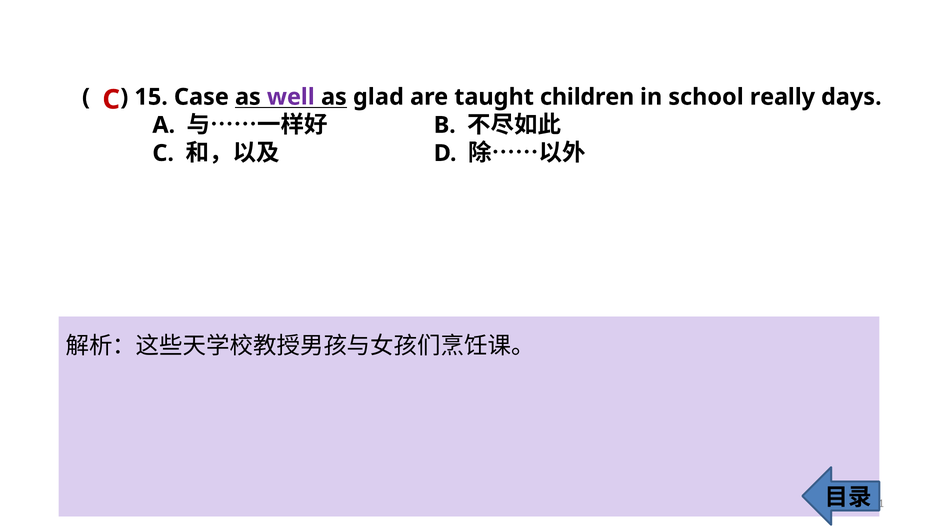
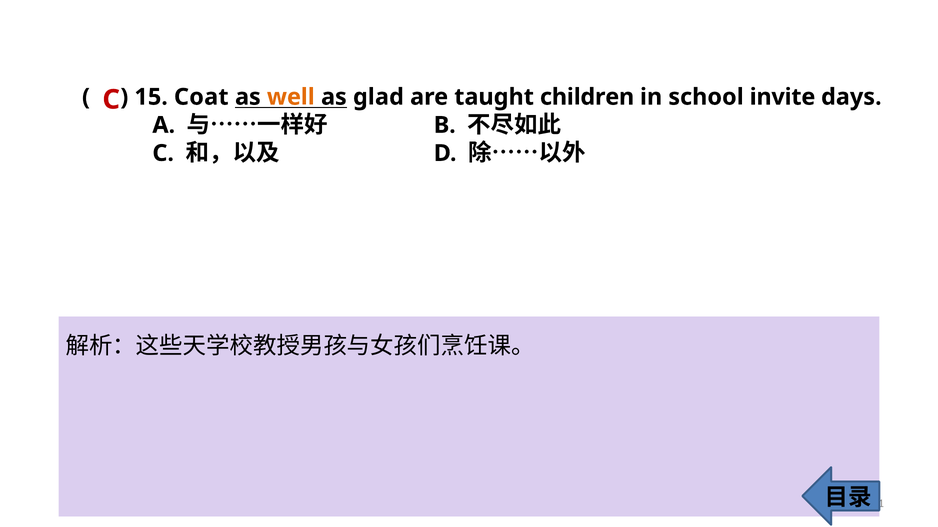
Case: Case -> Coat (201, 97)
well colour: purple -> orange (291, 97)
really: really -> invite (782, 97)
